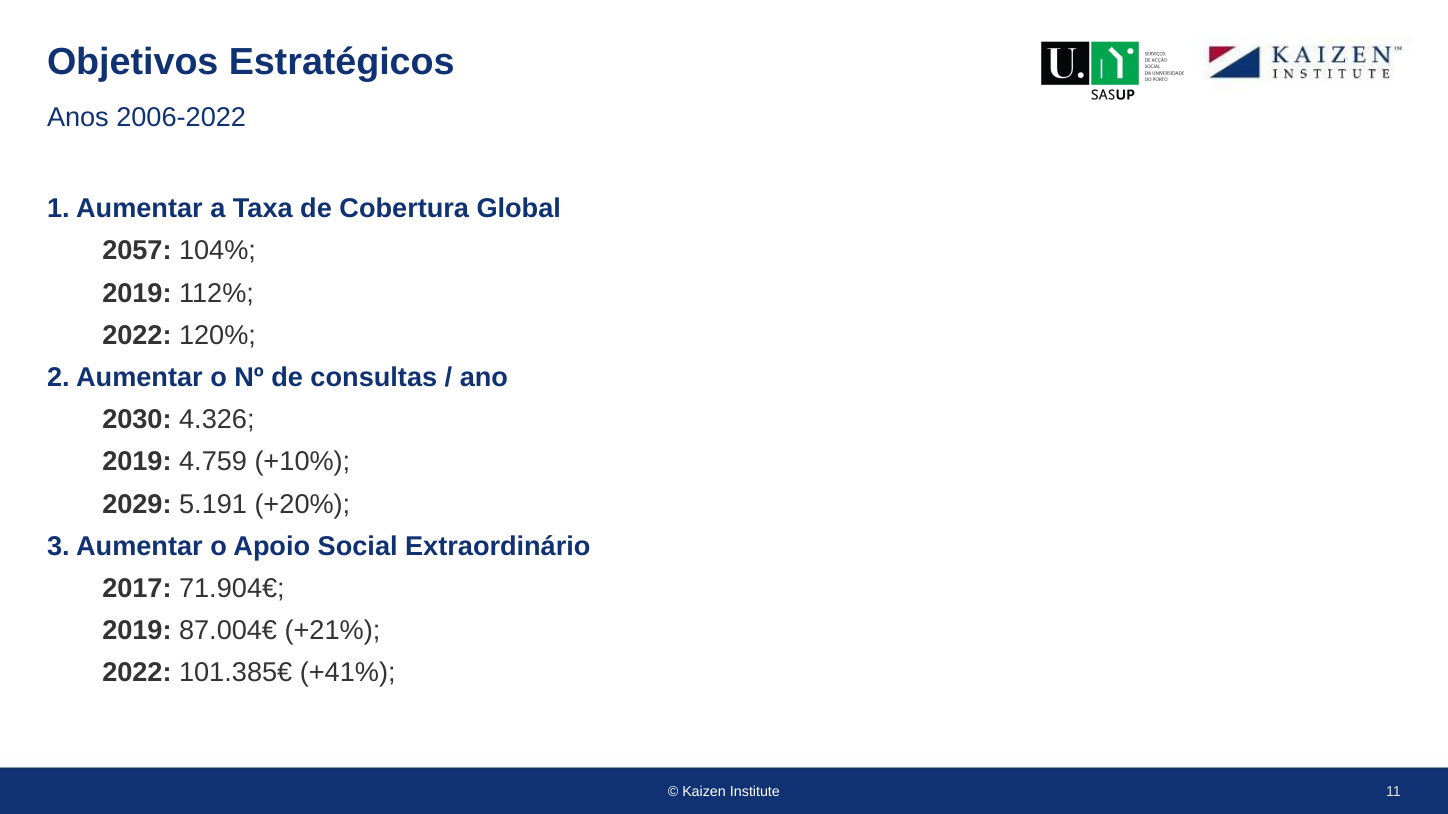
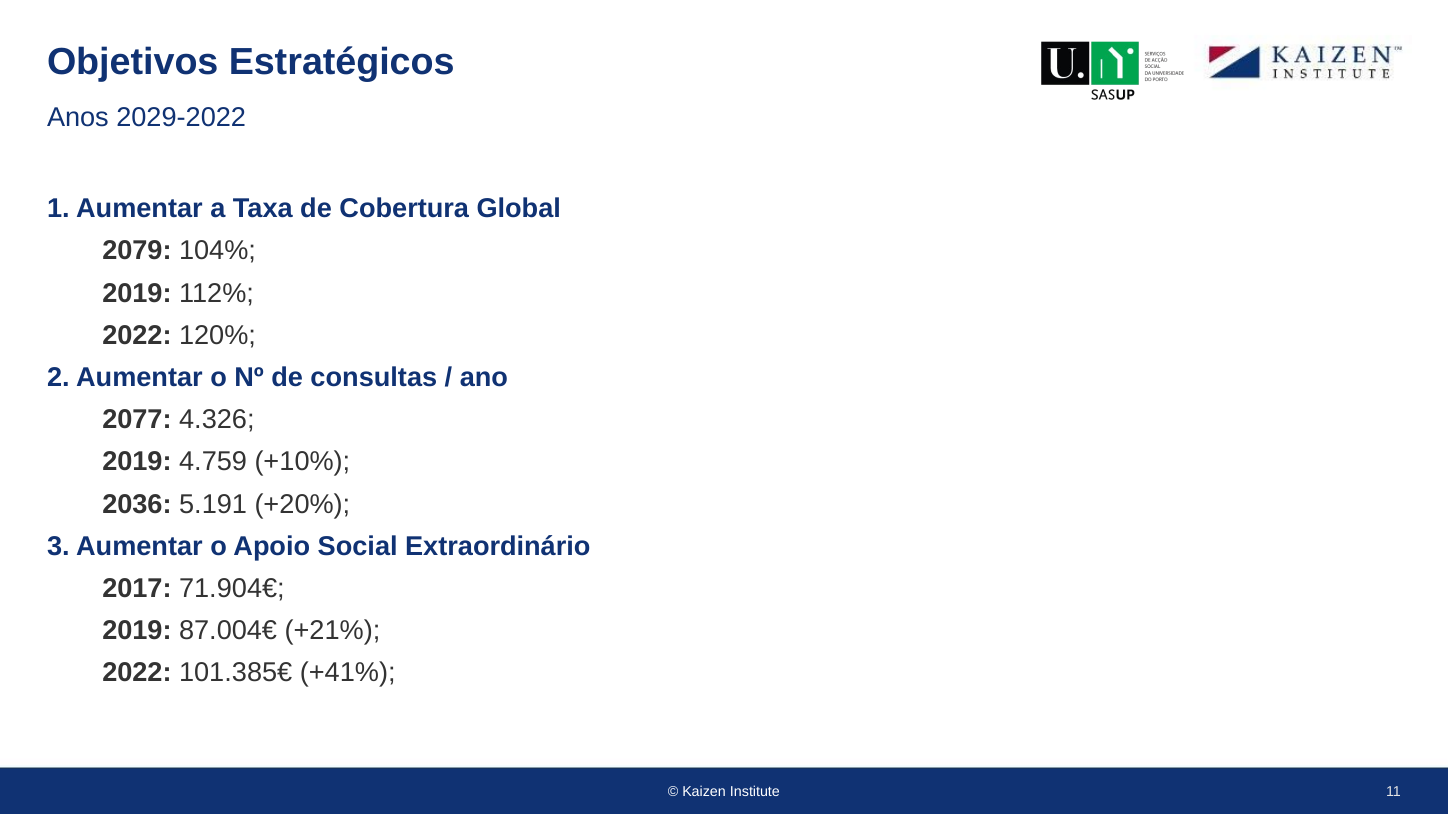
2006-2022: 2006-2022 -> 2029-2022 (181, 118)
2057: 2057 -> 2079 (137, 251)
2030: 2030 -> 2077 (137, 420)
2029: 2029 -> 2036 (137, 504)
